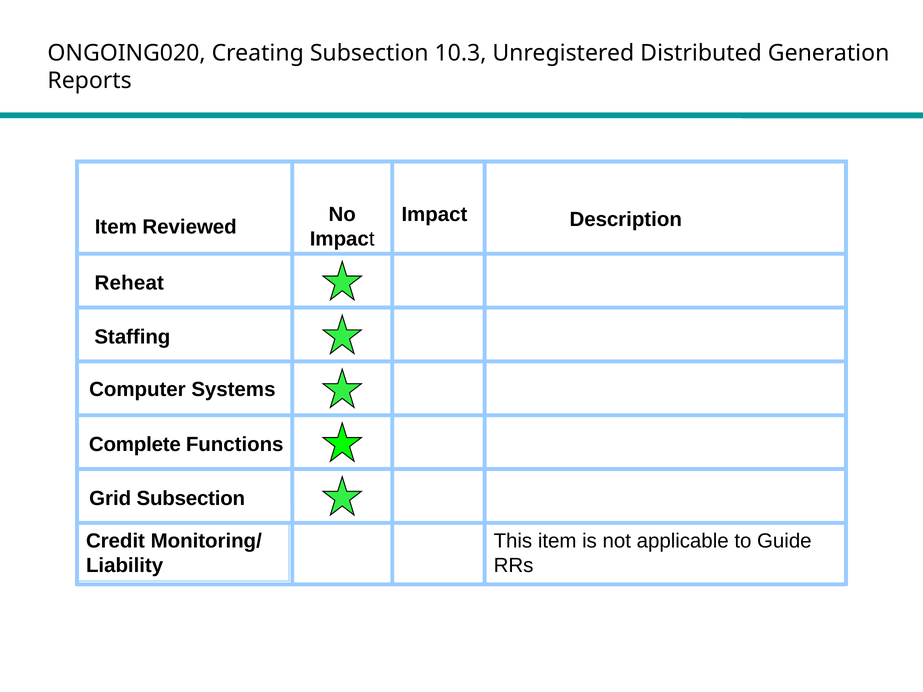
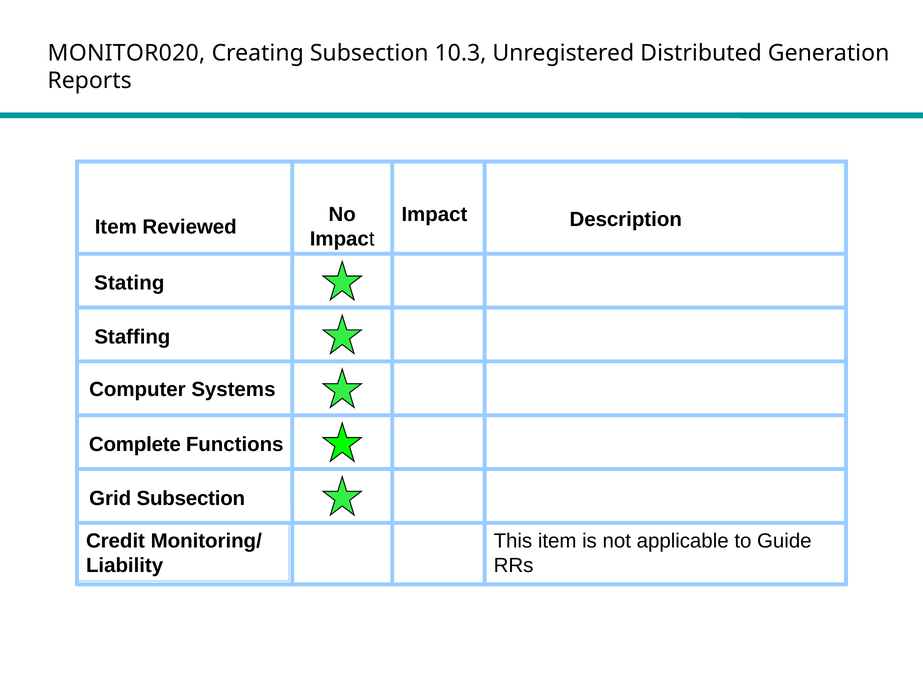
ONGOING020: ONGOING020 -> MONITOR020 (126, 53)
Reheat: Reheat -> Stating (129, 283)
